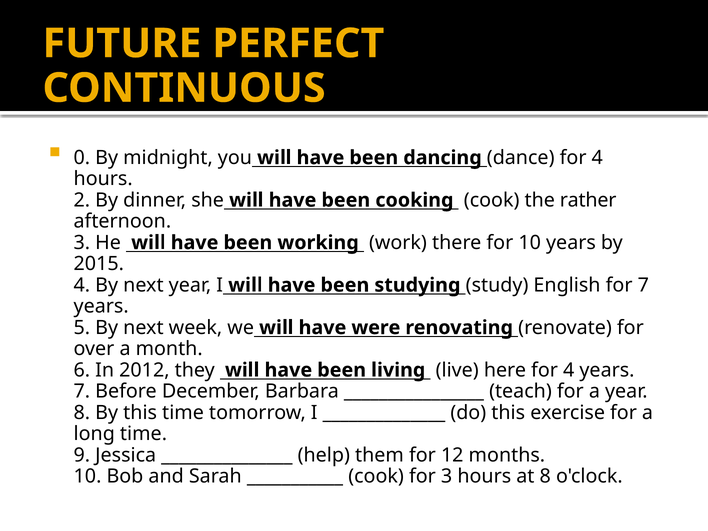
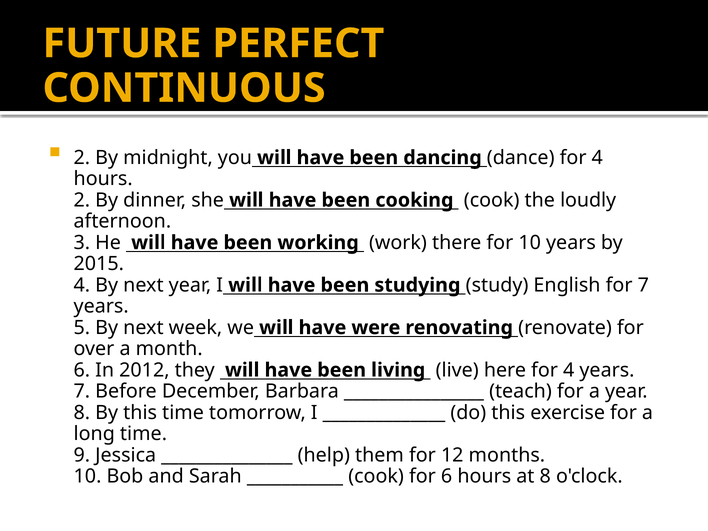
0: 0 -> 2 (82, 158)
rather: rather -> loudly (588, 200)
for 3: 3 -> 6 (447, 476)
